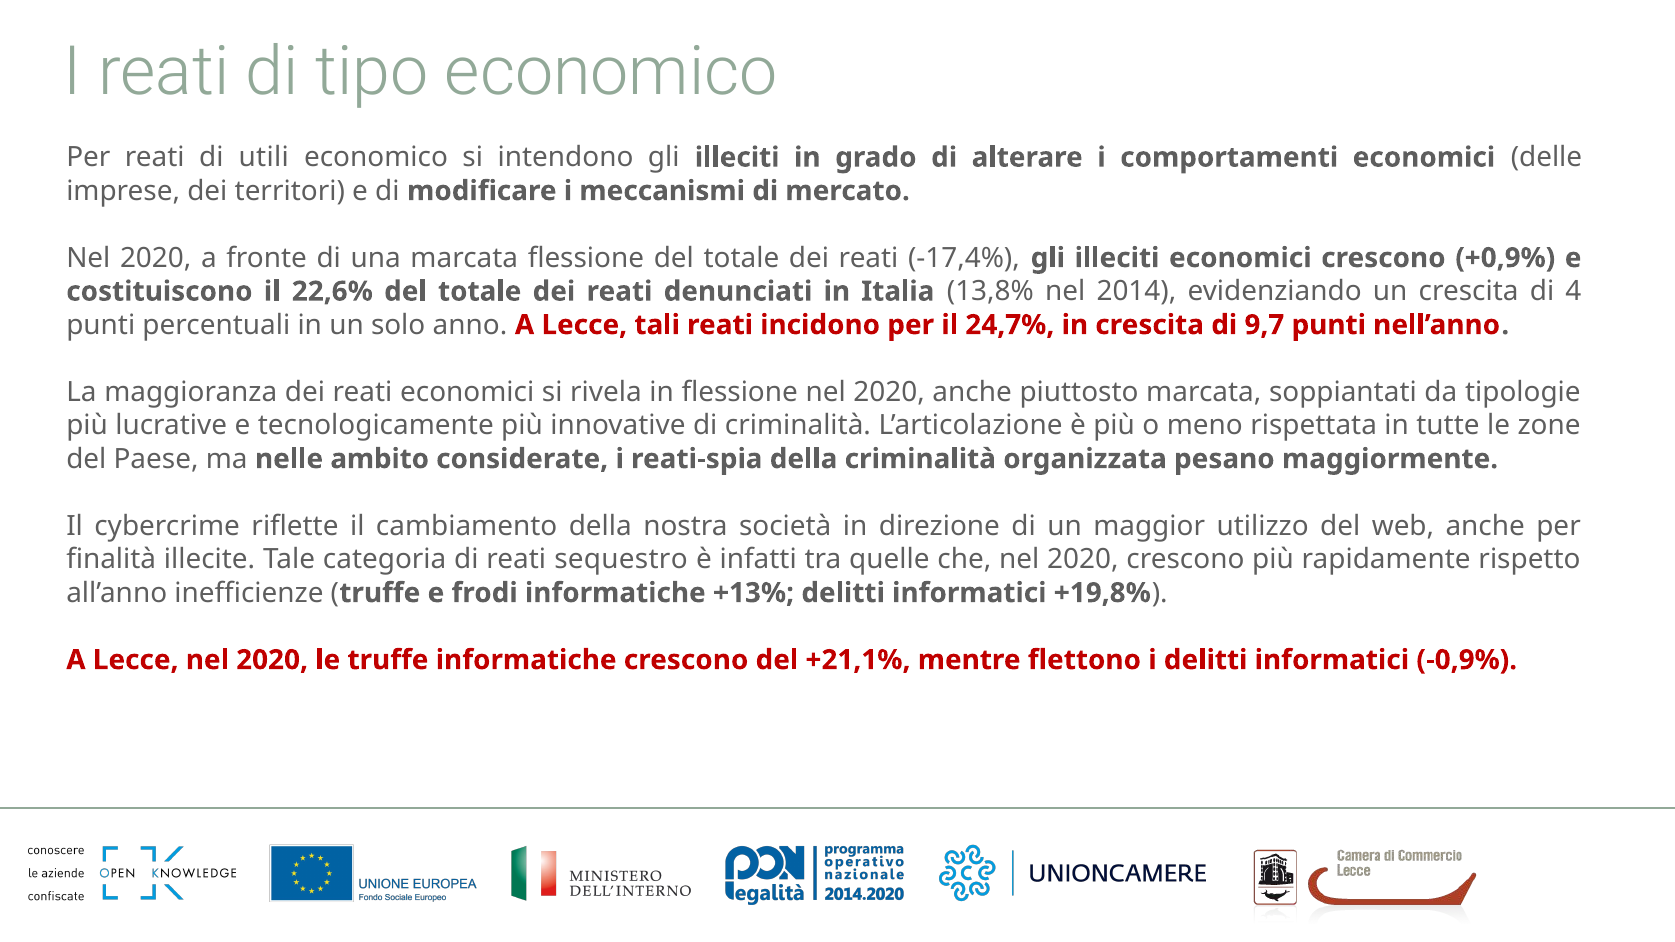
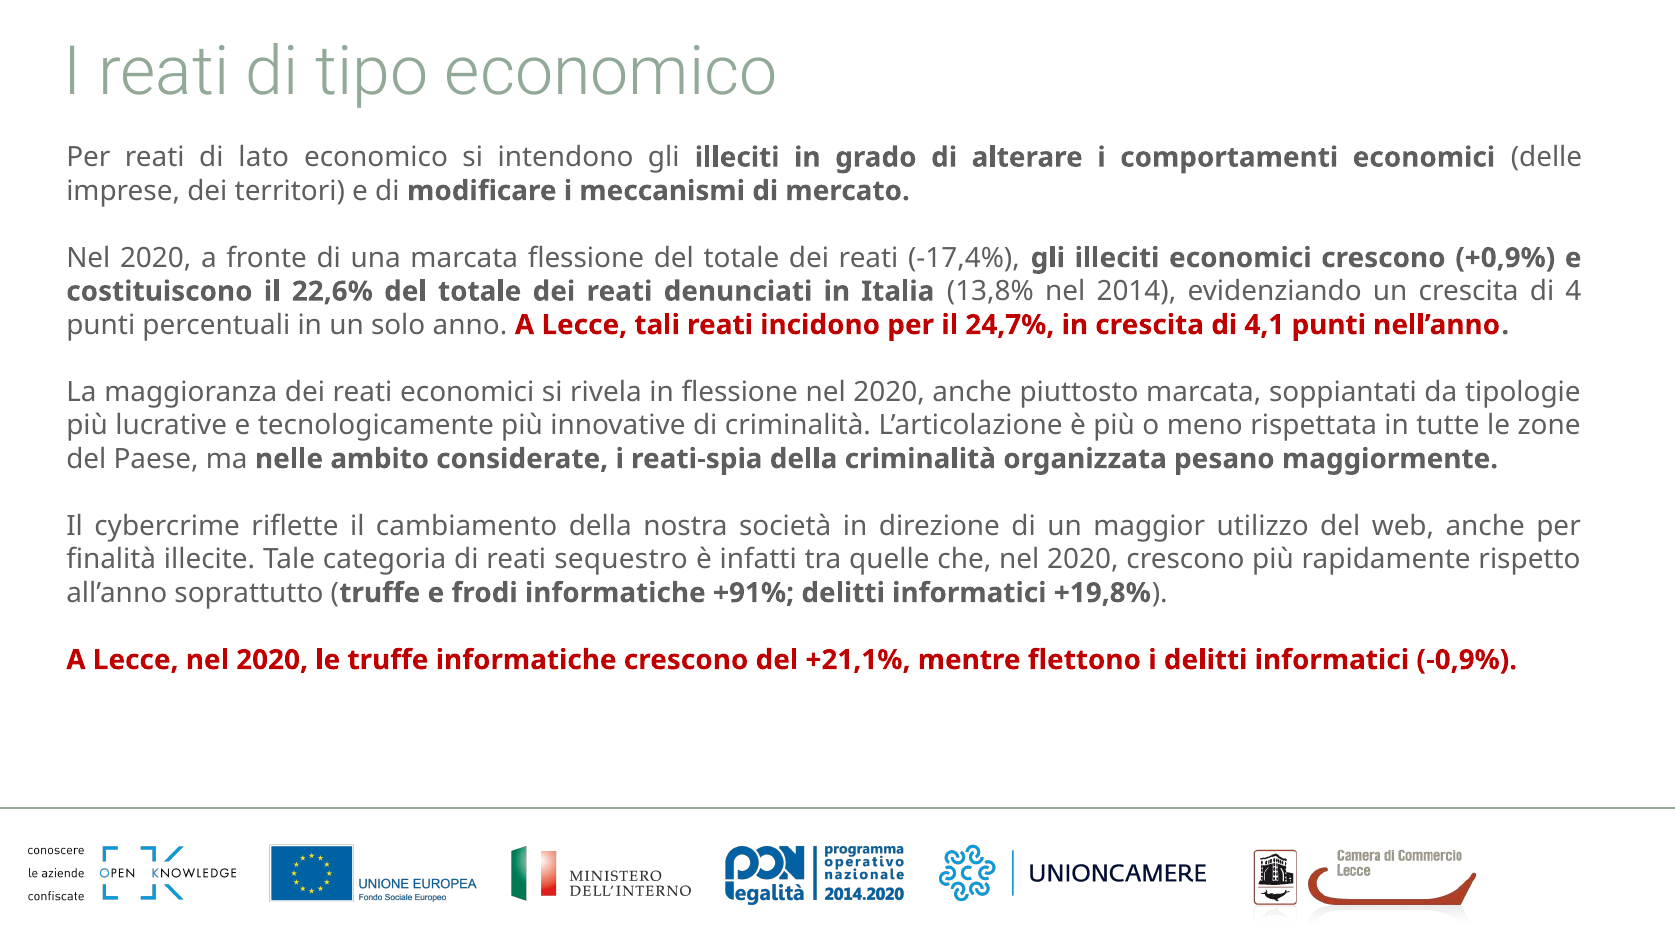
utili: utili -> lato (264, 157)
9,7: 9,7 -> 4,1 (1264, 325)
inefficienze: inefficienze -> soprattutto (249, 593)
+13%: +13% -> +91% (754, 593)
